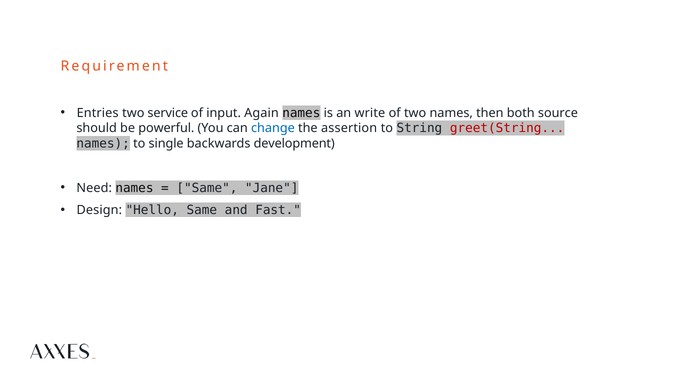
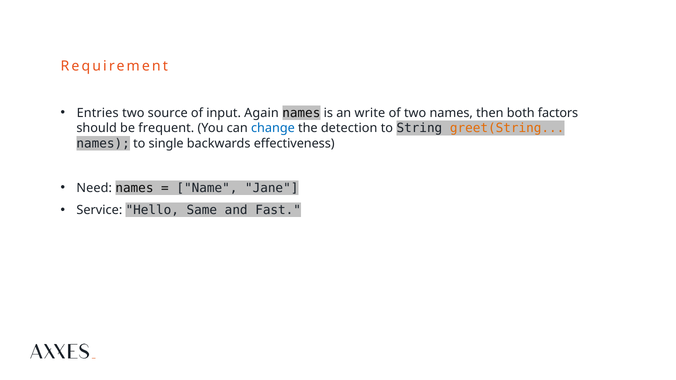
service: service -> source (168, 113)
source: source -> factors (558, 113)
powerful: powerful -> frequent (166, 128)
assertion: assertion -> detection (349, 128)
greet(String colour: red -> orange (507, 128)
development: development -> effectiveness (294, 143)
Same: Same -> Name (207, 188)
Design: Design -> Service (99, 210)
